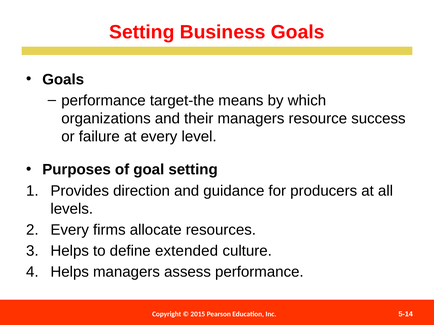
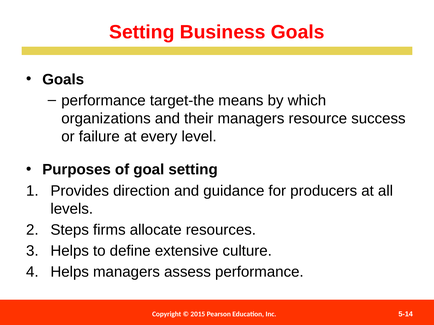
Every: Every -> Steps (70, 230)
extended: extended -> extensive (187, 251)
